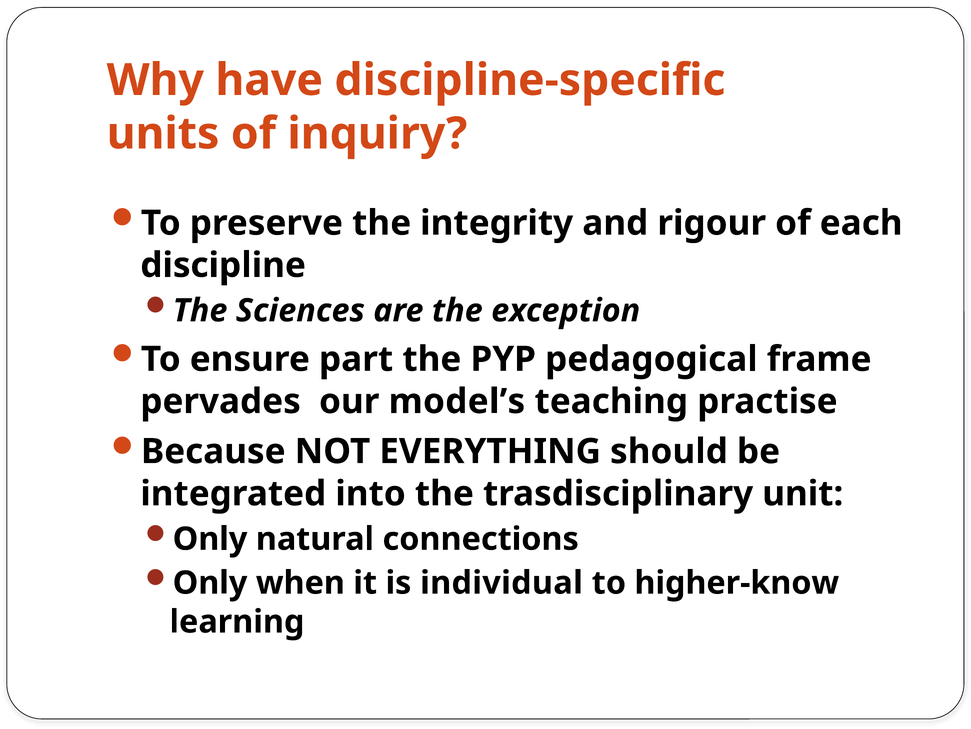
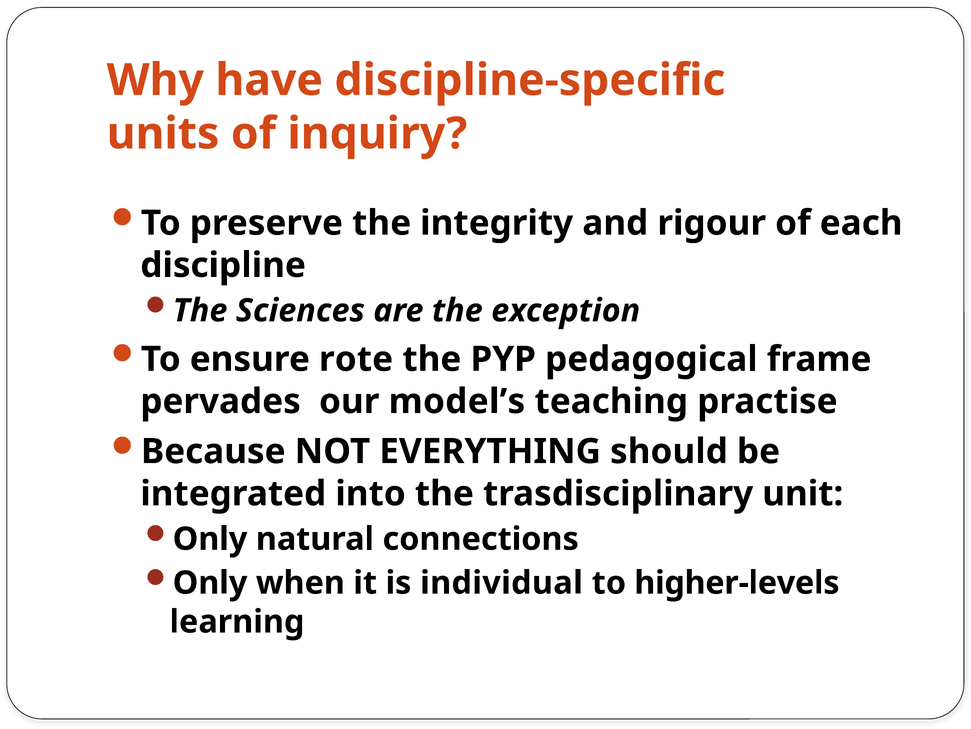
part: part -> rote (356, 359)
higher-know: higher-know -> higher-levels (737, 582)
